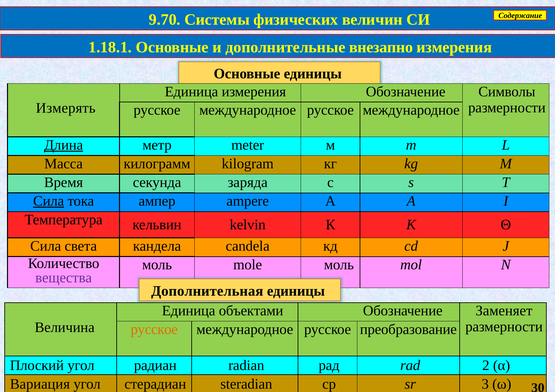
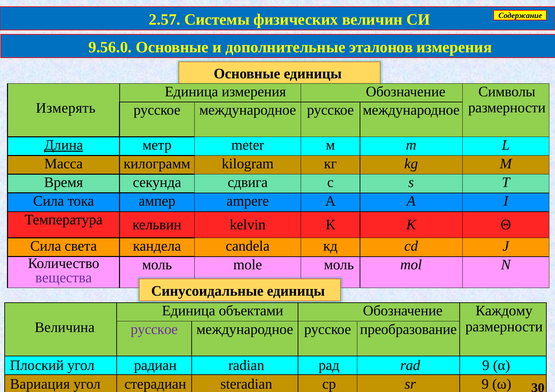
9.70: 9.70 -> 2.57 (165, 19)
1.18.1: 1.18.1 -> 9.56.0 (110, 47)
внезапно: внезапно -> эталонов (381, 47)
заряда: заряда -> сдвига (248, 183)
Сила underline: present -> none (49, 201)
Дополнительная: Дополнительная -> Синусоидальные (207, 291)
Заменяет: Заменяет -> Каждому (504, 311)
русское colour: orange -> purple (154, 330)
rad 2: 2 -> 9 (486, 366)
sr 3: 3 -> 9 (485, 384)
